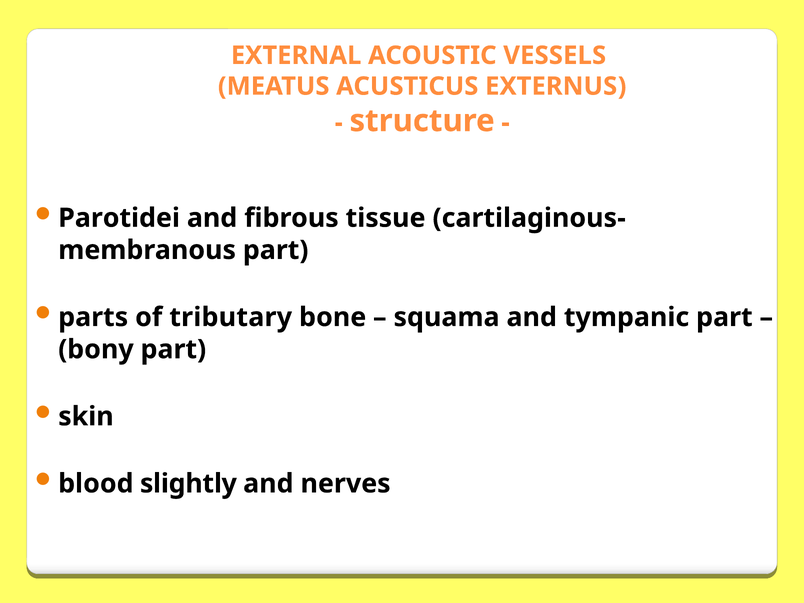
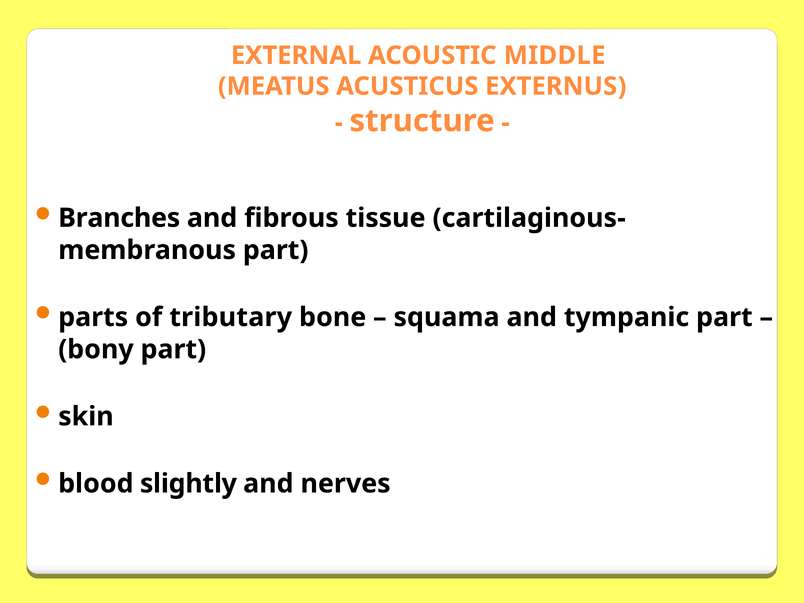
VESSELS: VESSELS -> MIDDLE (555, 55)
Parotidei: Parotidei -> Branches (119, 218)
